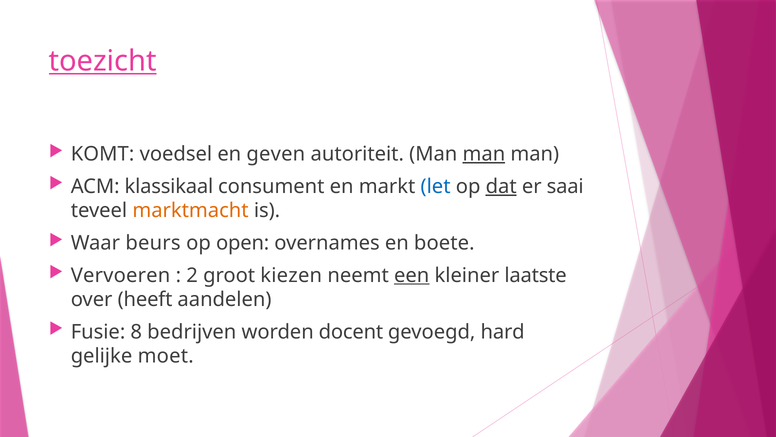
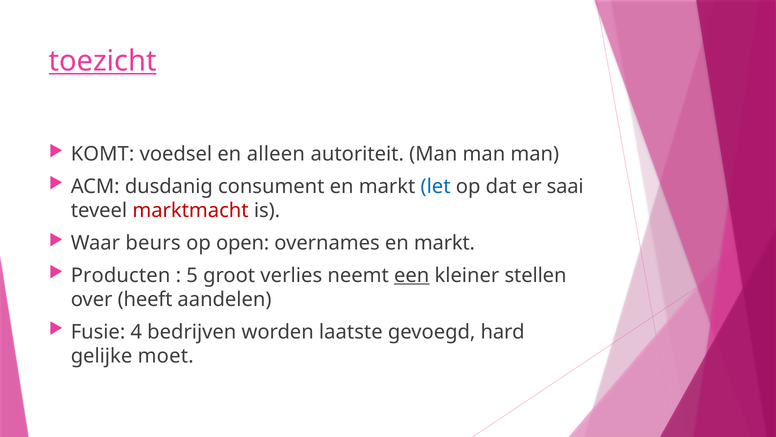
geven: geven -> alleen (276, 154)
man underline: present -> none (484, 154)
klassikaal: klassikaal -> dusdanig (169, 186)
dat underline: present -> none (501, 186)
marktmacht colour: orange -> red (191, 210)
overnames en boete: boete -> markt (444, 243)
Vervoeren: Vervoeren -> Producten (121, 275)
2: 2 -> 5 (192, 275)
kiezen: kiezen -> verlies (291, 275)
laatste: laatste -> stellen (536, 275)
8: 8 -> 4 (136, 332)
docent: docent -> laatste (351, 332)
